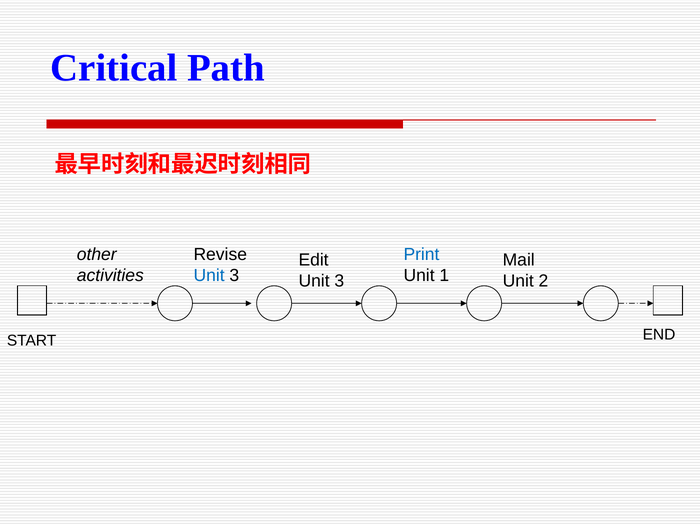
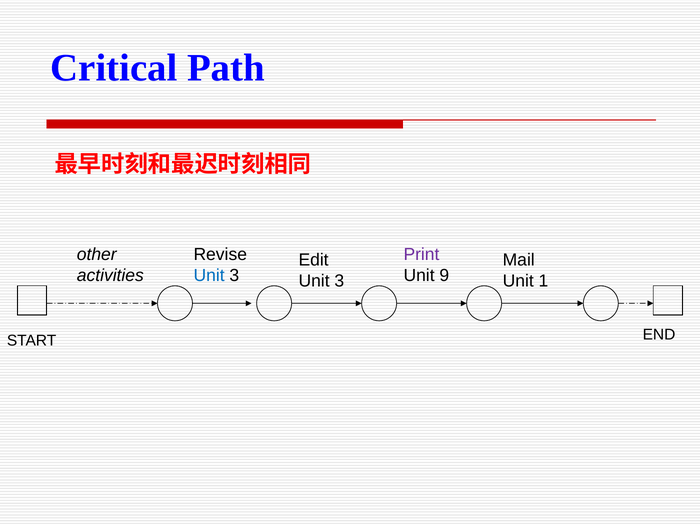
Print colour: blue -> purple (421, 254)
1: 1 -> 9 (444, 275)
2: 2 -> 1 (543, 281)
